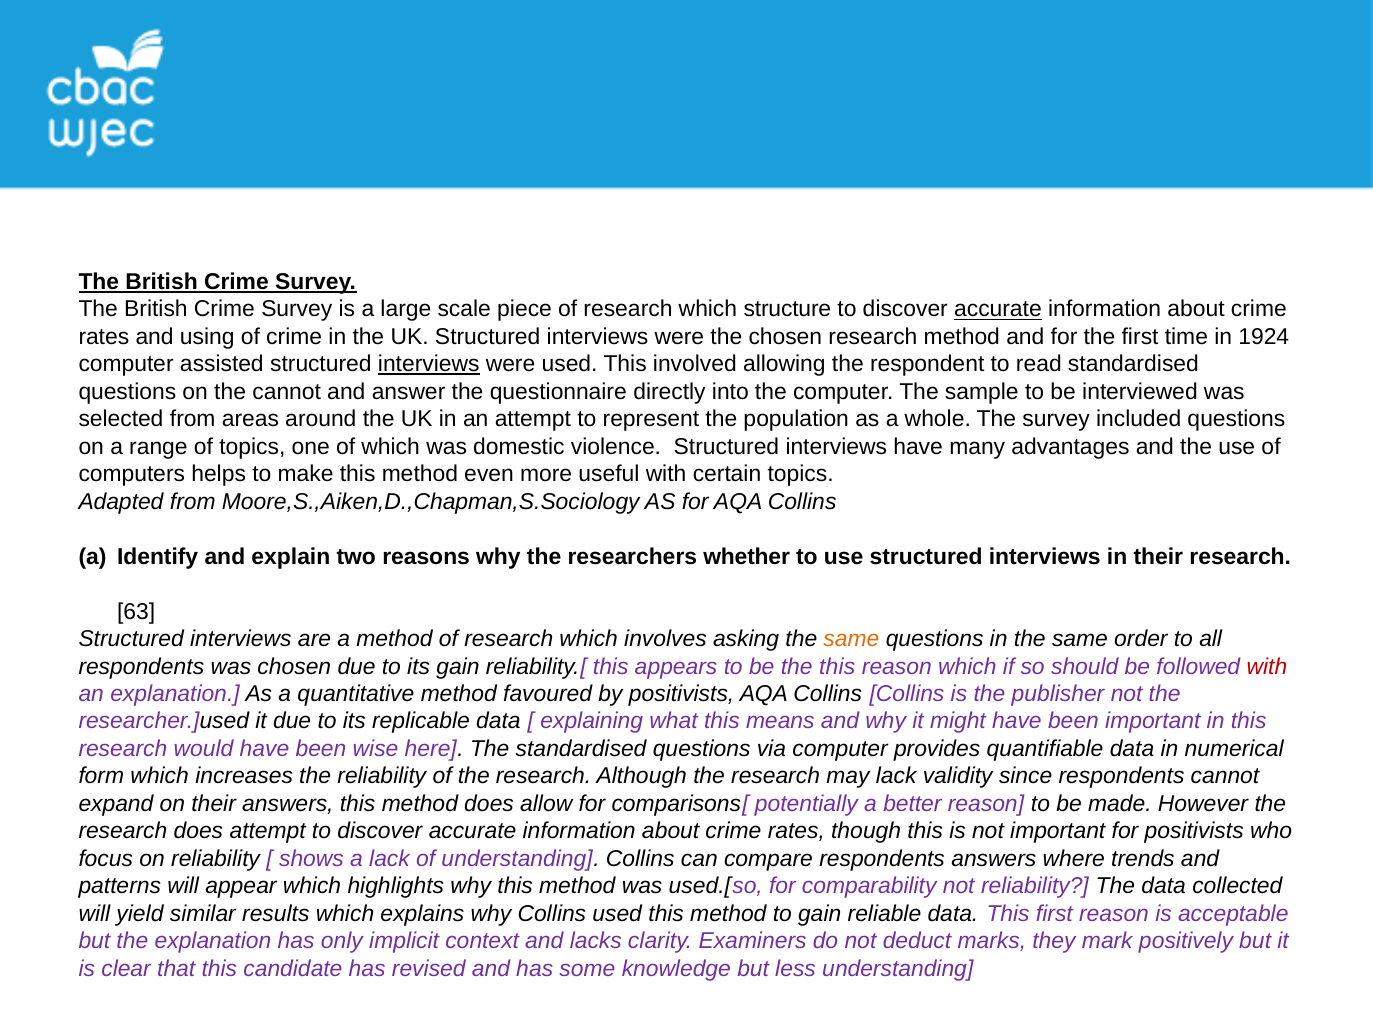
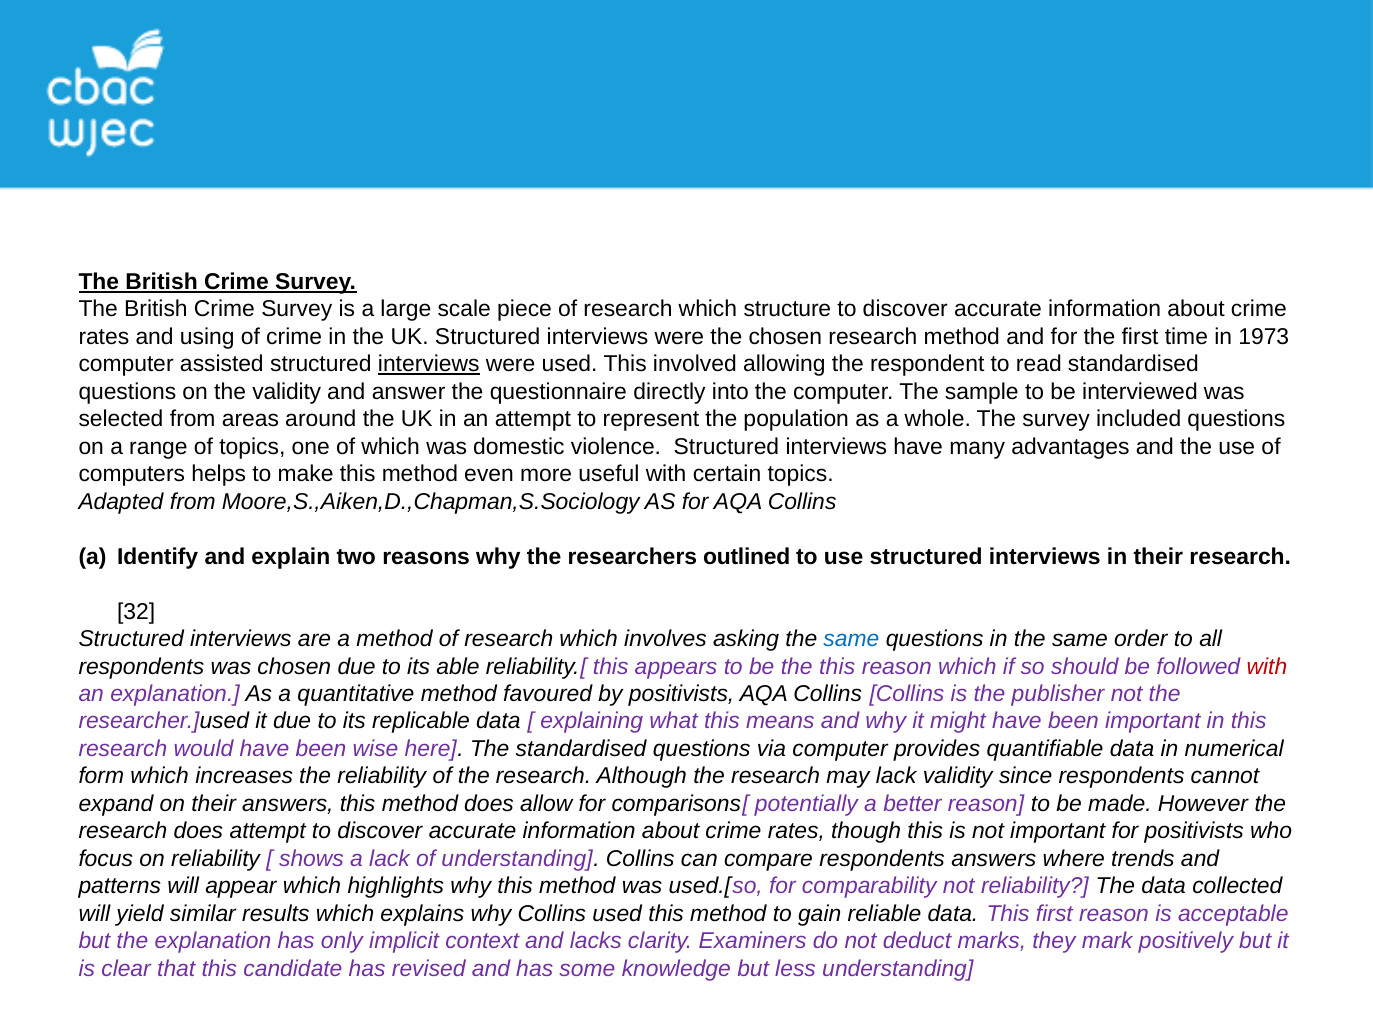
accurate underline: present -> none (998, 309)
1924: 1924 -> 1973 (1264, 337)
the cannot: cannot -> validity (287, 392)
whether: whether -> outlined (747, 556)
63: 63 -> 32 (136, 611)
same colour: orange -> blue (851, 639)
its gain: gain -> able (458, 666)
